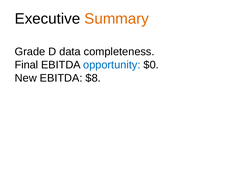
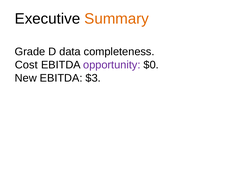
Final: Final -> Cost (26, 65)
opportunity colour: blue -> purple (112, 65)
$8: $8 -> $3 (93, 78)
